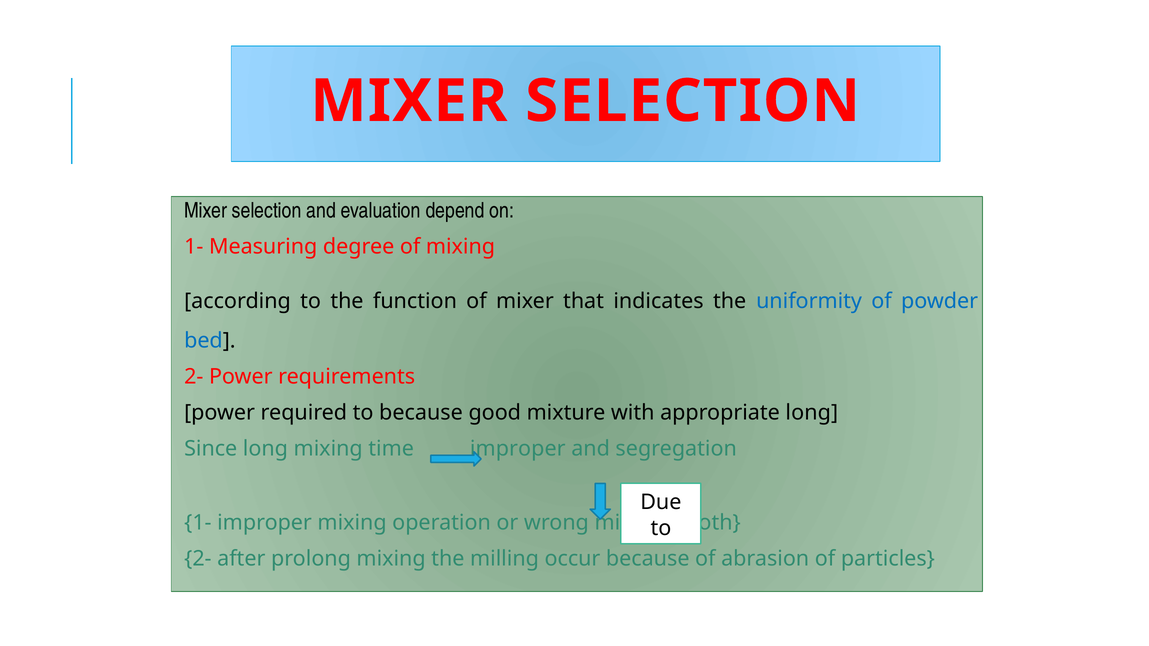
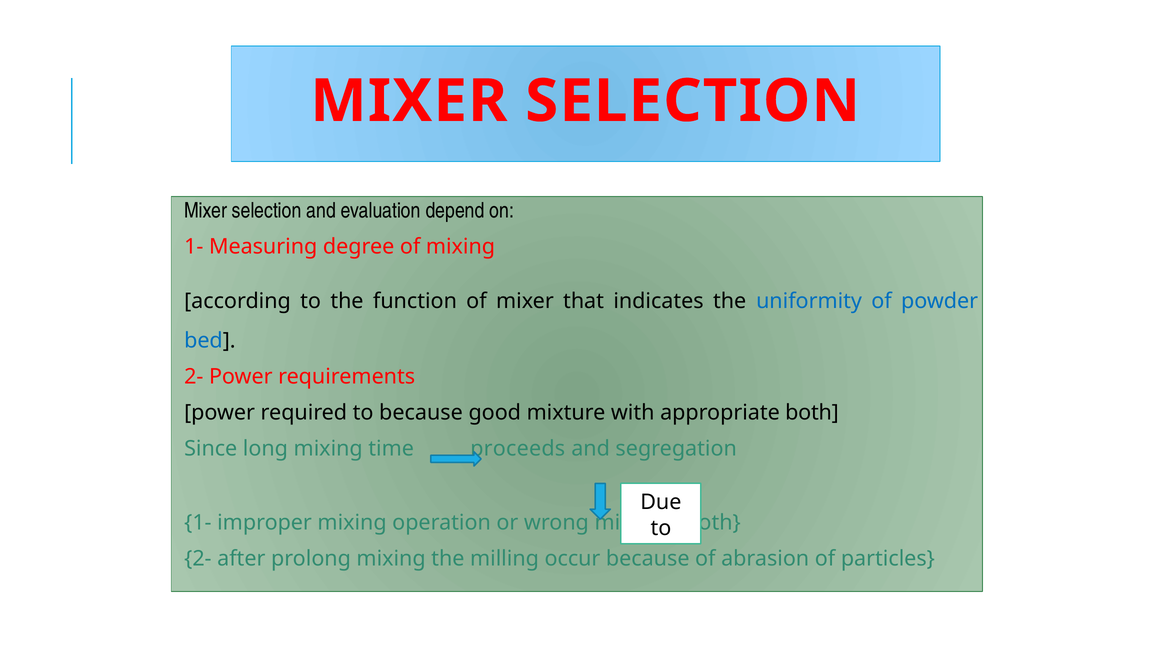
appropriate long: long -> both (812, 413)
time improper: improper -> proceeds (518, 449)
